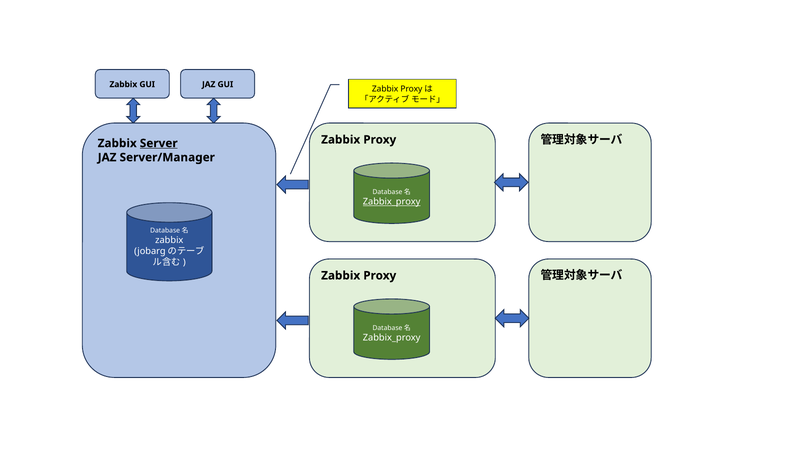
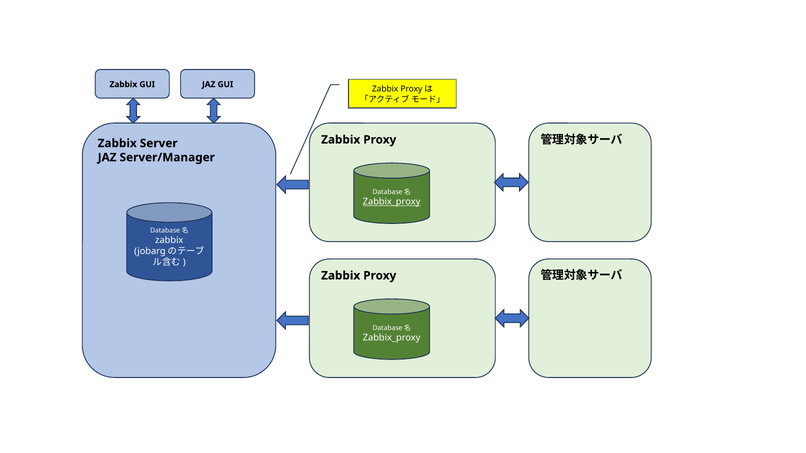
Server underline: present -> none (159, 143)
